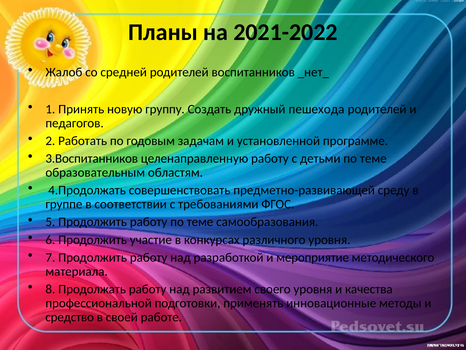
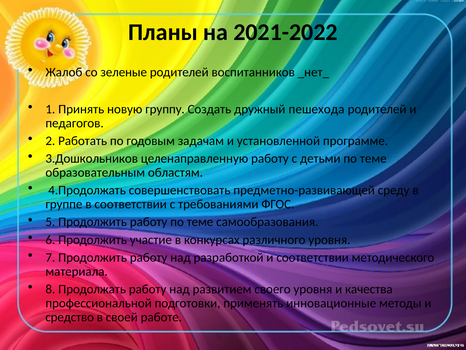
средней: средней -> зеленые (124, 72)
3.Воспитанников: 3.Воспитанников -> 3.Дошкольников (92, 158)
и мероприятие: мероприятие -> соответствии (313, 257)
